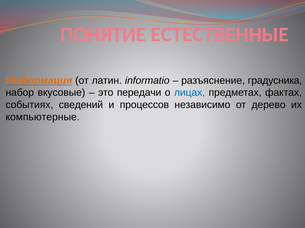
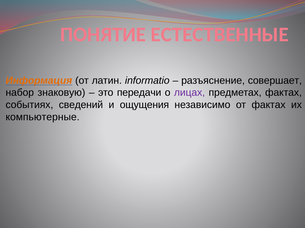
градусника: градусника -> совершает (275, 81)
вкусовые: вкусовые -> знаковую (61, 93)
лицах colour: blue -> purple (190, 93)
процессов: процессов -> ощущения (144, 105)
от дерево: дерево -> фактах (269, 105)
